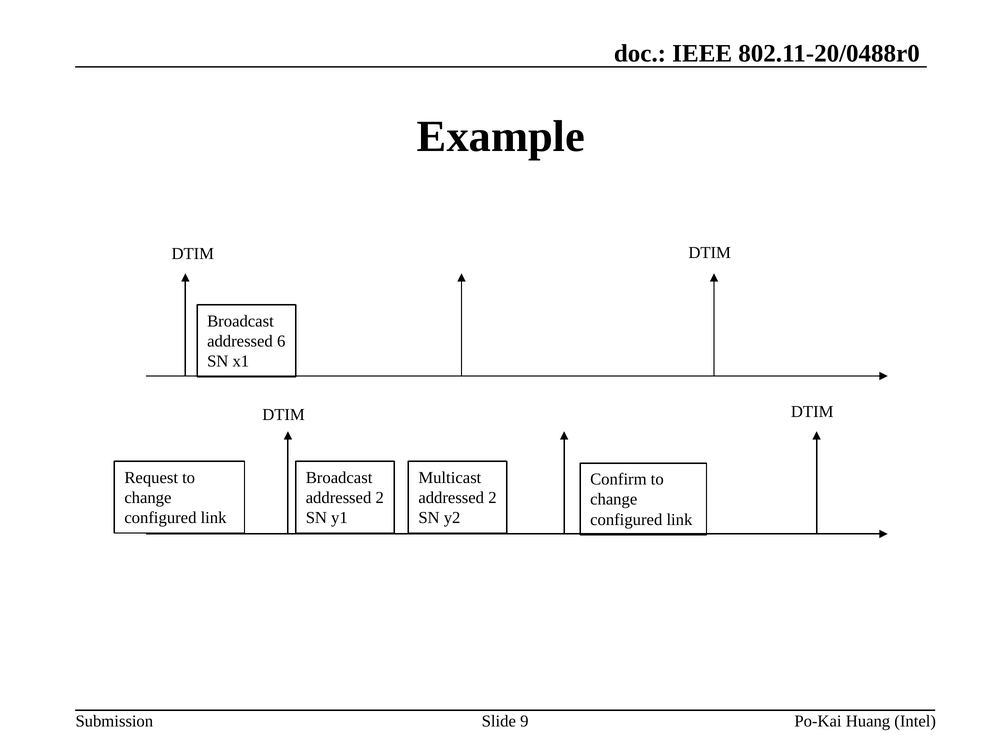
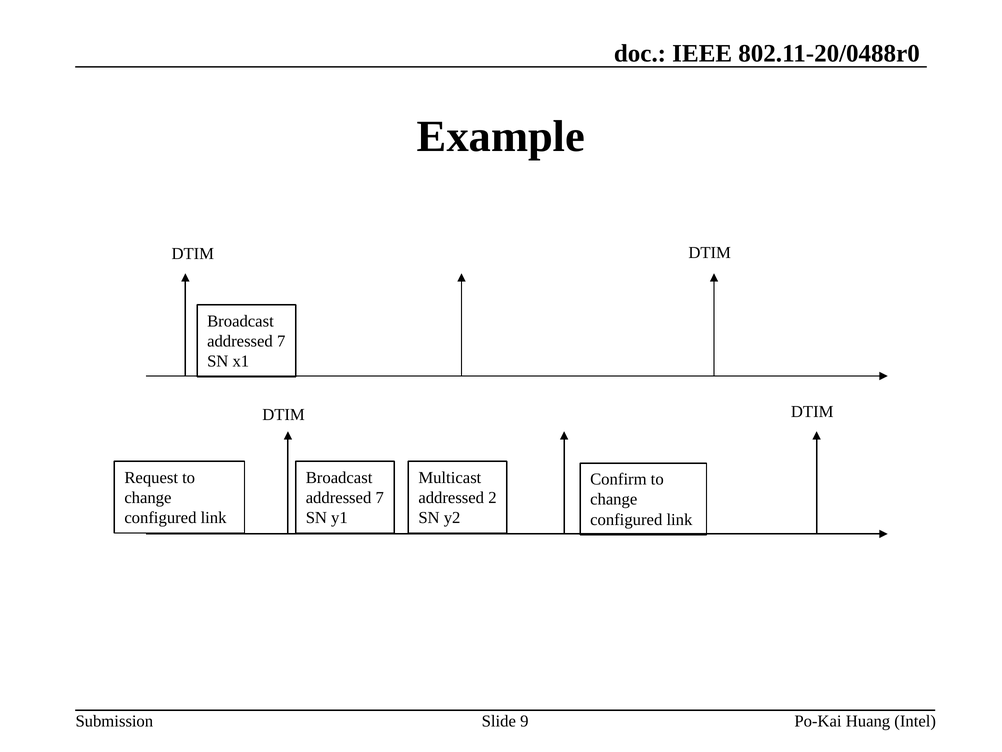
6: 6 -> 7 (281, 341)
2: 2 -> 7 (380, 497)
